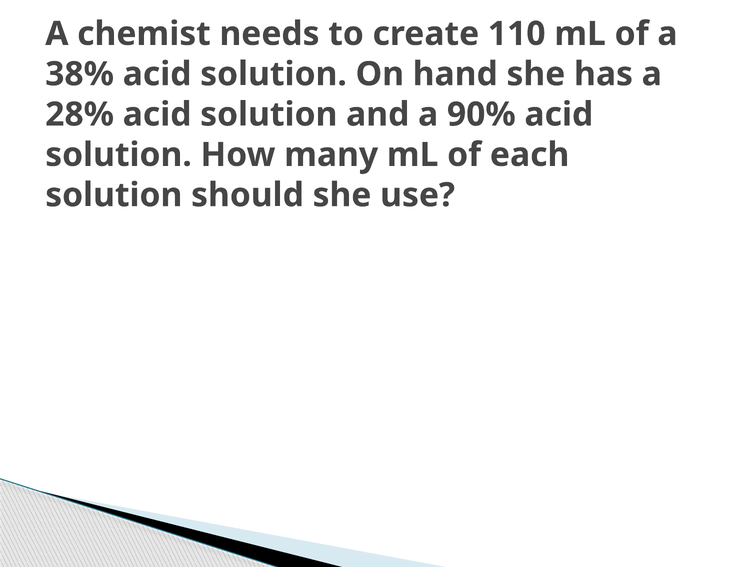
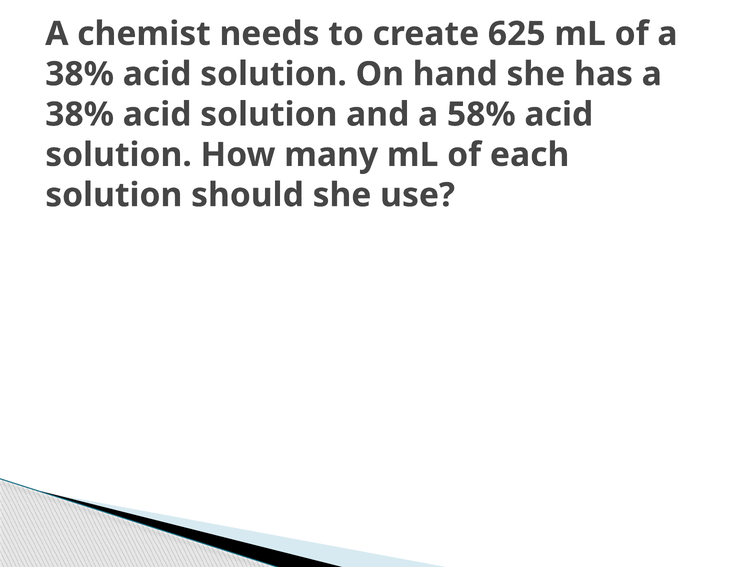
110: 110 -> 625 (517, 34)
28%: 28% -> 38% (80, 114)
90%: 90% -> 58% (481, 114)
